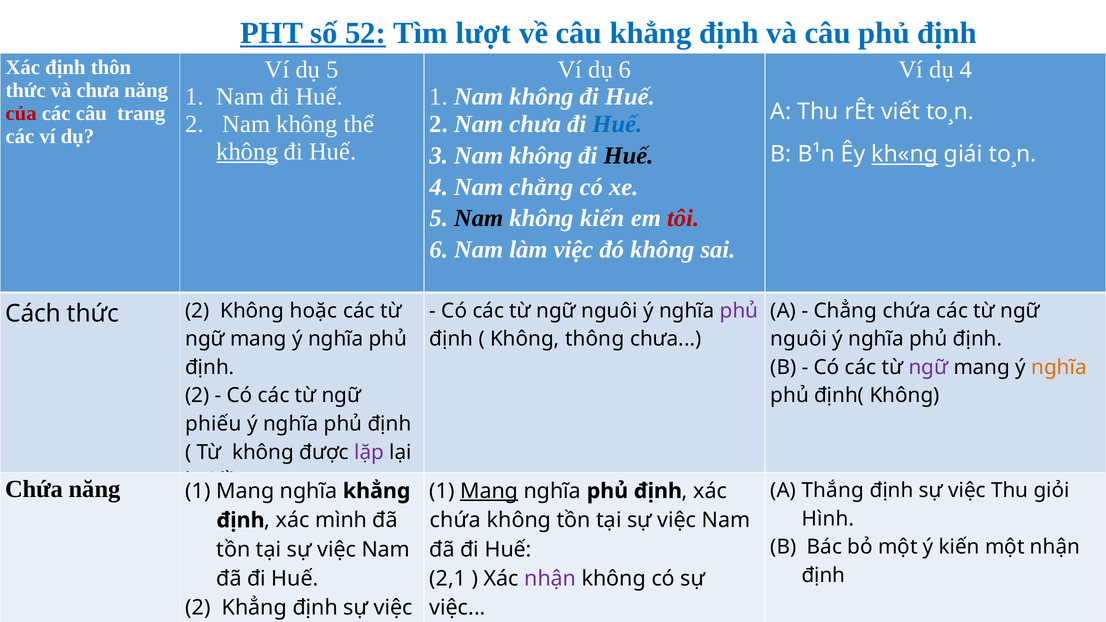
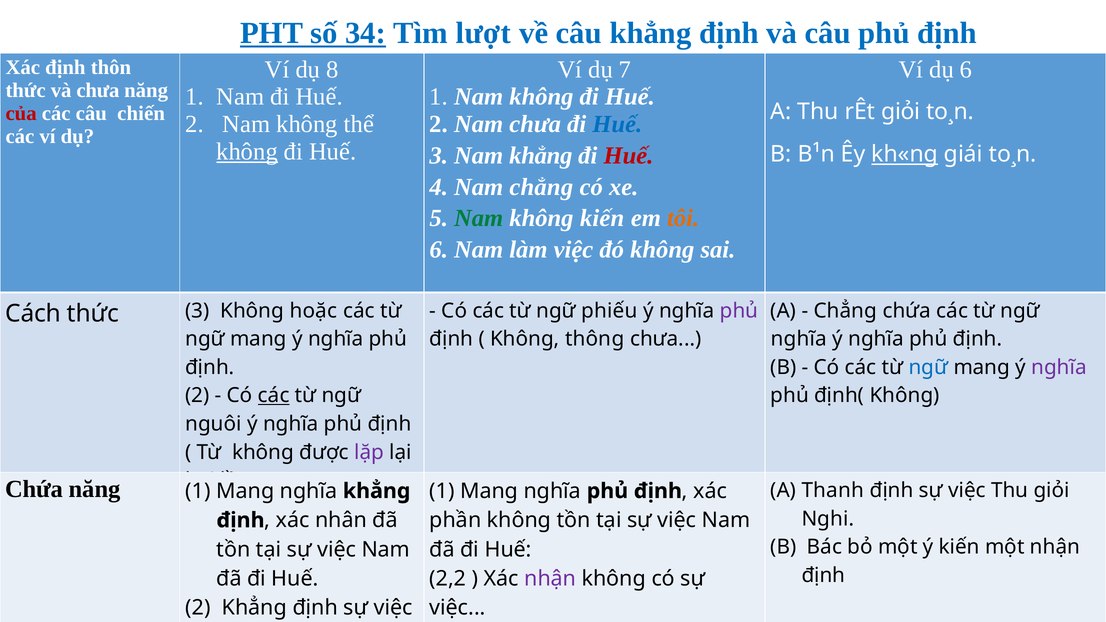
52: 52 -> 34 (366, 33)
dụ 5: 5 -> 8 (333, 70)
dụ 6: 6 -> 7 (625, 70)
dụ 4: 4 -> 6 (966, 70)
trang: trang -> chiến (141, 114)
rÊt viết: viết -> giỏi (901, 112)
3 Nam không: không -> khẳng (541, 156)
Huế colour: black -> red (628, 156)
Nam colour: black -> green (479, 218)
tôi colour: red -> orange (683, 218)
nguôi: nguôi -> phiếu (609, 311)
thức 2: 2 -> 3 (197, 311)
nguôi: nguôi -> nghĩa (799, 339)
ngữ colour: purple -> blue (928, 367)
nghĩa colour: orange -> purple (1059, 367)
các underline: none -> present (274, 396)
phiếu: phiếu -> nguôi (214, 424)
Thắng: Thắng -> Thanh (833, 491)
Mang underline: present -> none (489, 491)
Hình: Hình -> Nghi (828, 519)
chứa: chứa -> phần (455, 520)
mình: mình -> nhân (341, 520)
2,1: 2,1 -> 2,2 (448, 579)
